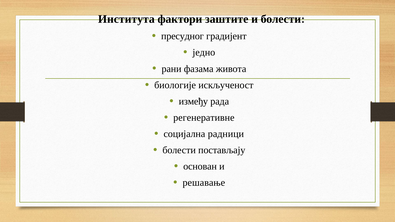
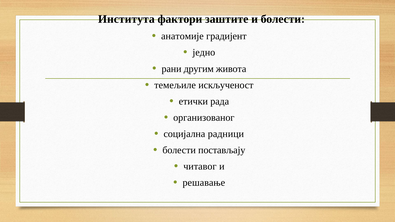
пресудног: пресудног -> анатомије (182, 36)
фазама: фазама -> другим (199, 69)
биологије: биологије -> темељиле (175, 85)
између: између -> етички (193, 101)
регенеративне: регенеративне -> организованог (204, 118)
основан: основан -> читавог (200, 167)
